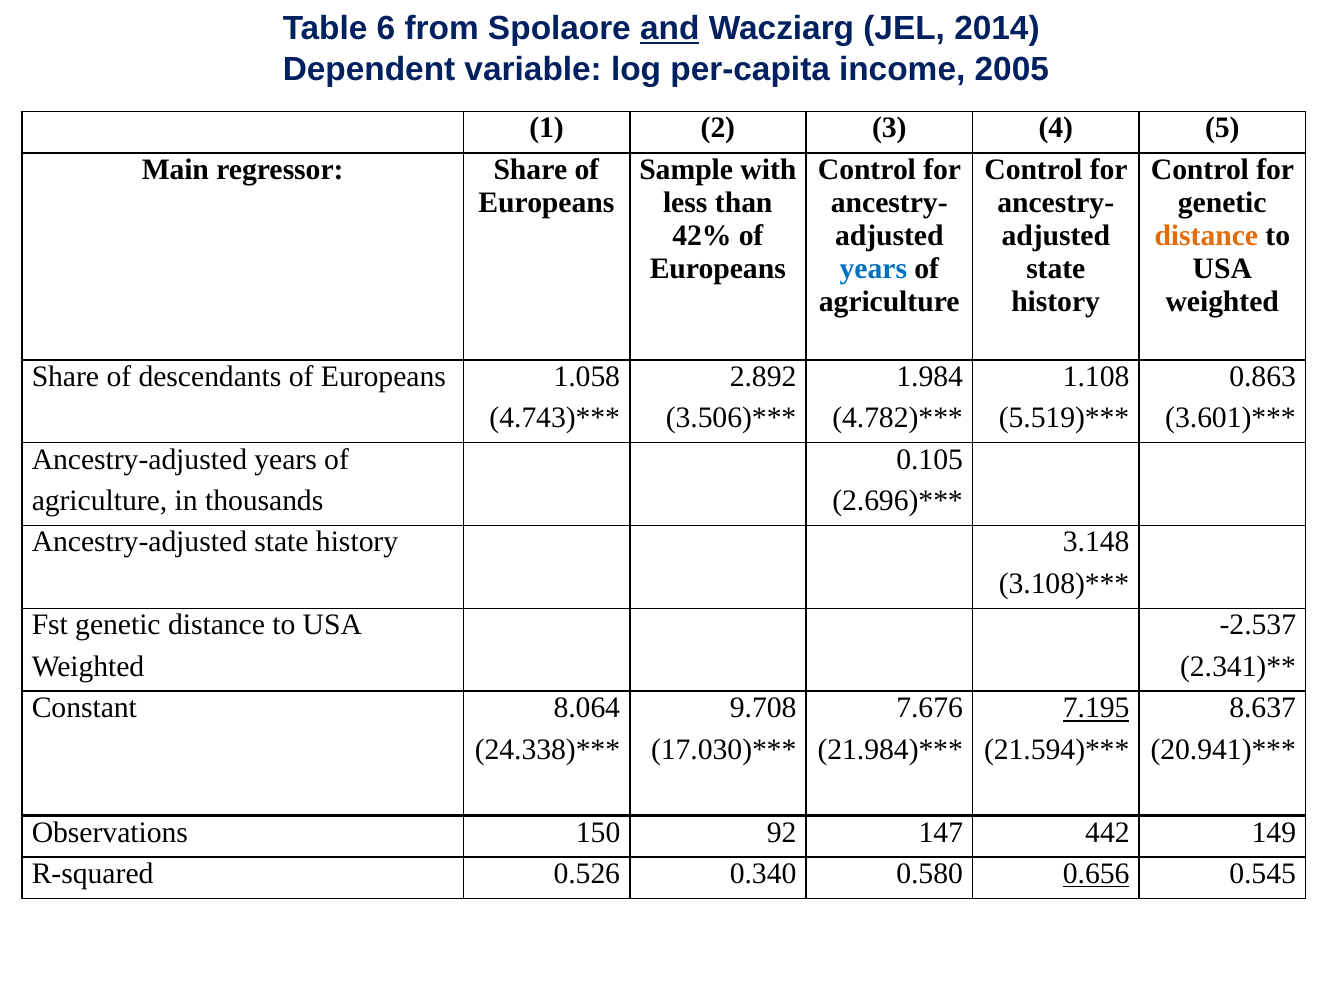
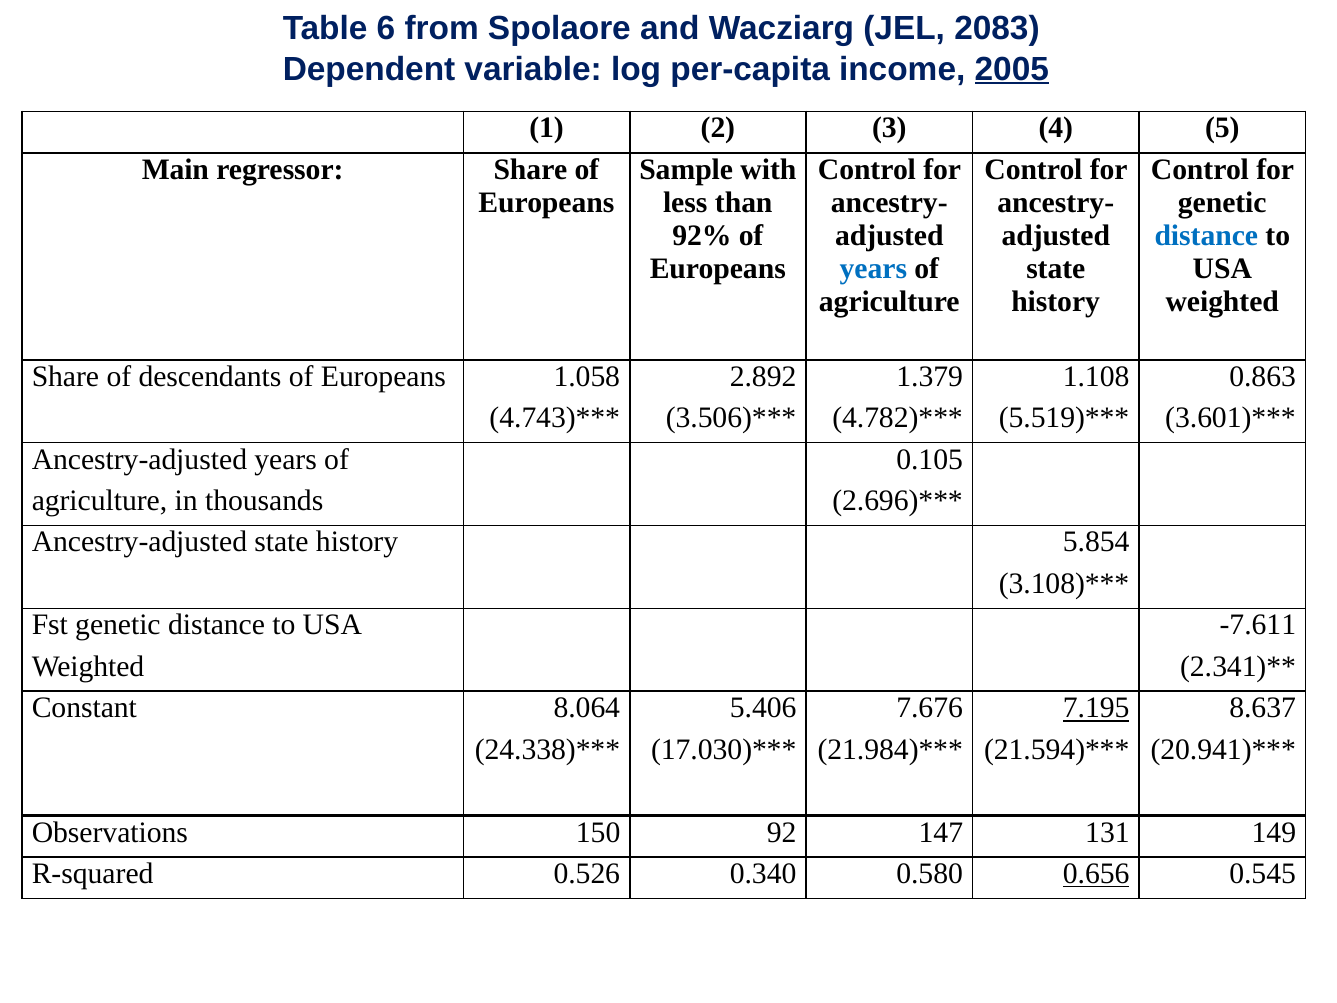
and underline: present -> none (670, 29)
2014: 2014 -> 2083 (997, 29)
2005 underline: none -> present (1012, 69)
42%: 42% -> 92% (702, 236)
distance colour: orange -> blue (1206, 236)
1.984: 1.984 -> 1.379 (930, 377)
3.148: 3.148 -> 5.854 (1096, 542)
-2.537: -2.537 -> -7.611 (1258, 625)
9.708: 9.708 -> 5.406 (763, 708)
442: 442 -> 131 (1107, 832)
